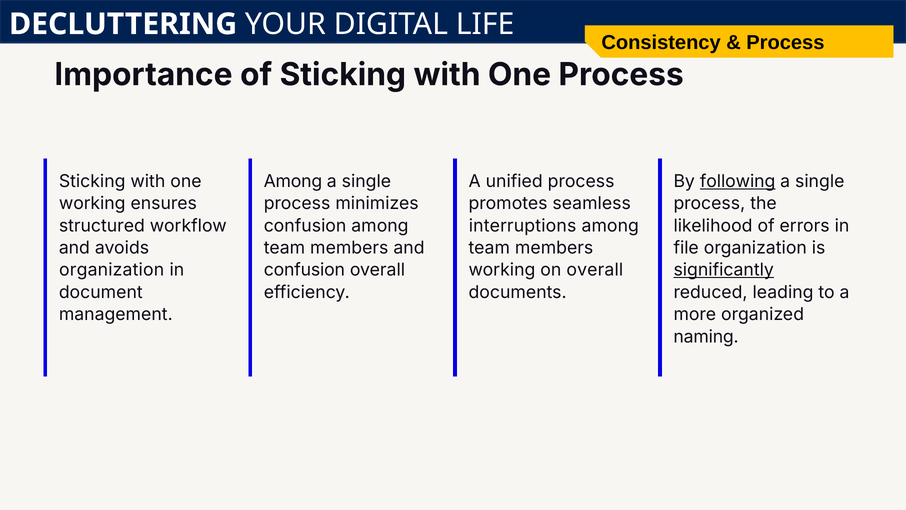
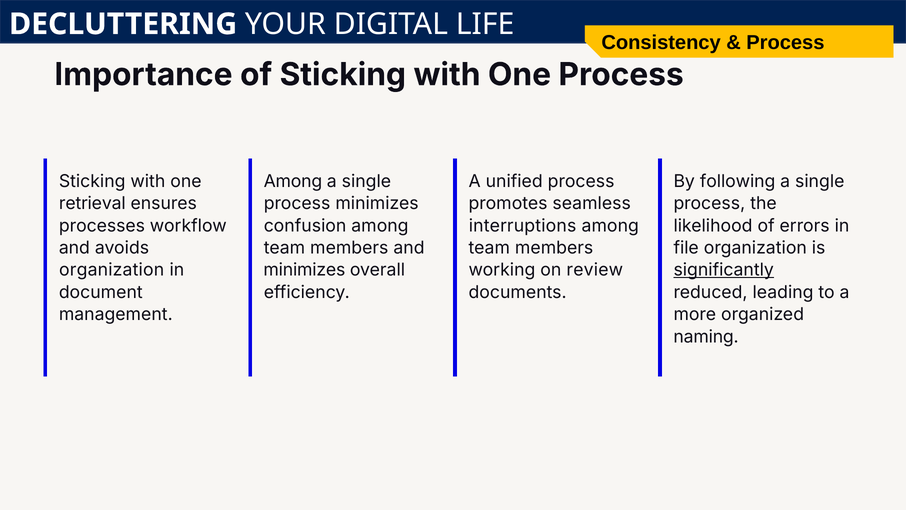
following underline: present -> none (738, 181)
working: working -> retrieval (92, 203)
structured: structured -> processes (102, 226)
confusion: confusion -> minimizes (304, 270)
on overall: overall -> review (595, 270)
